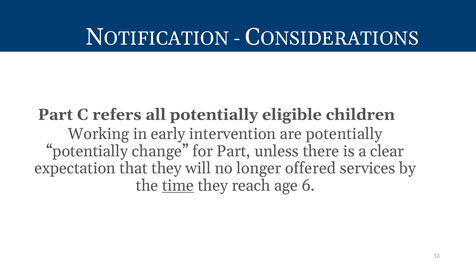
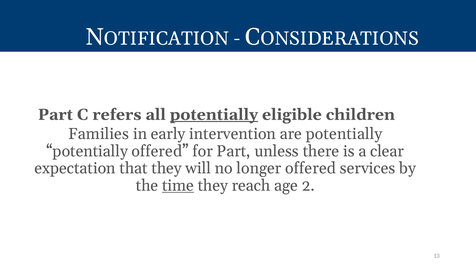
potentially underline: none -> present (214, 115)
Working: Working -> Families (99, 134)
potentially change: change -> offered (160, 151)
6: 6 -> 2 (308, 185)
